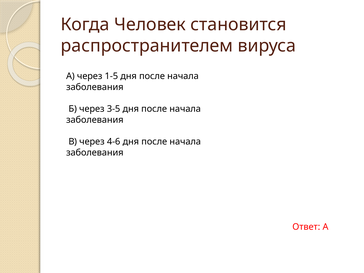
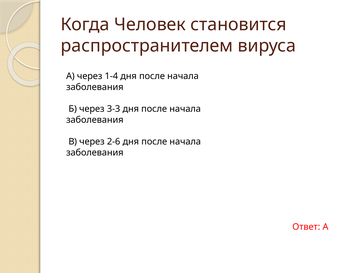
1-5: 1-5 -> 1-4 (111, 76)
3-5: 3-5 -> 3-3 (114, 109)
4-6: 4-6 -> 2-6 (114, 142)
